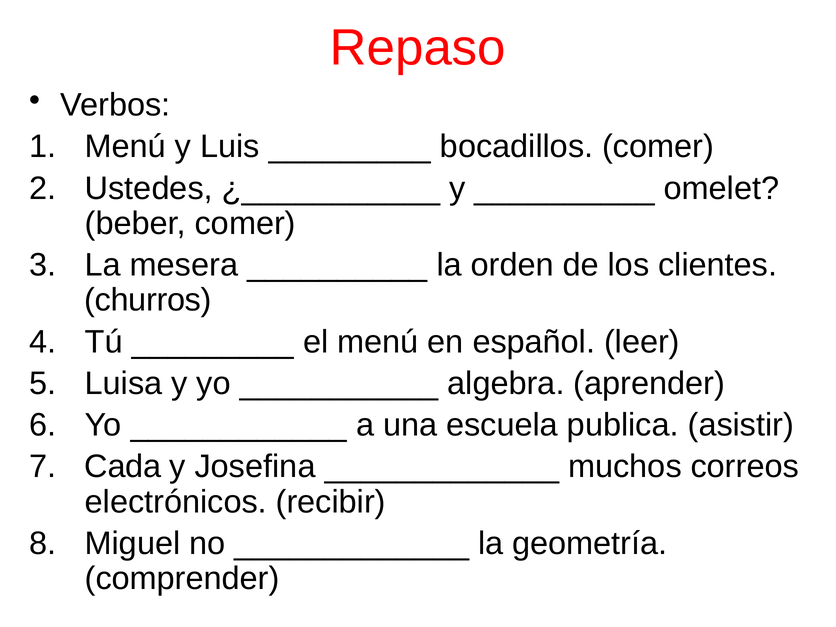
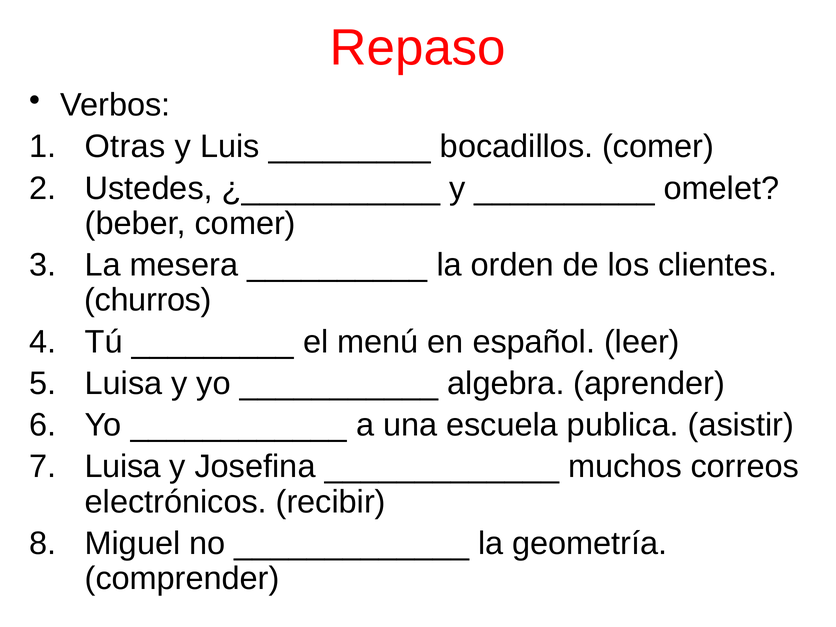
Menú: Menú -> Otras (125, 147)
Cada: Cada -> Luisa (123, 467)
